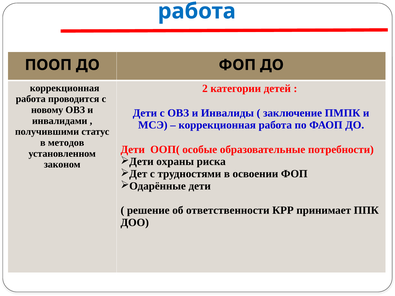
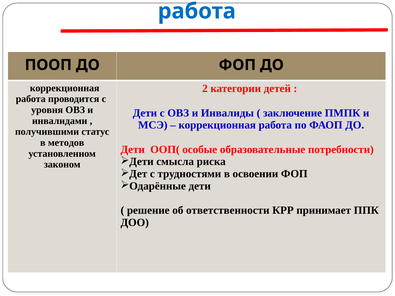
новому: новому -> уровня (47, 110)
охраны: охраны -> смысла (175, 162)
